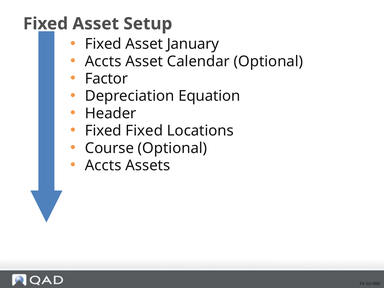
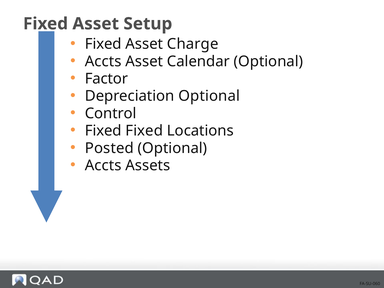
January: January -> Charge (193, 44)
Depreciation Equation: Equation -> Optional (209, 96)
Header: Header -> Control (111, 113)
Course: Course -> Posted (109, 148)
